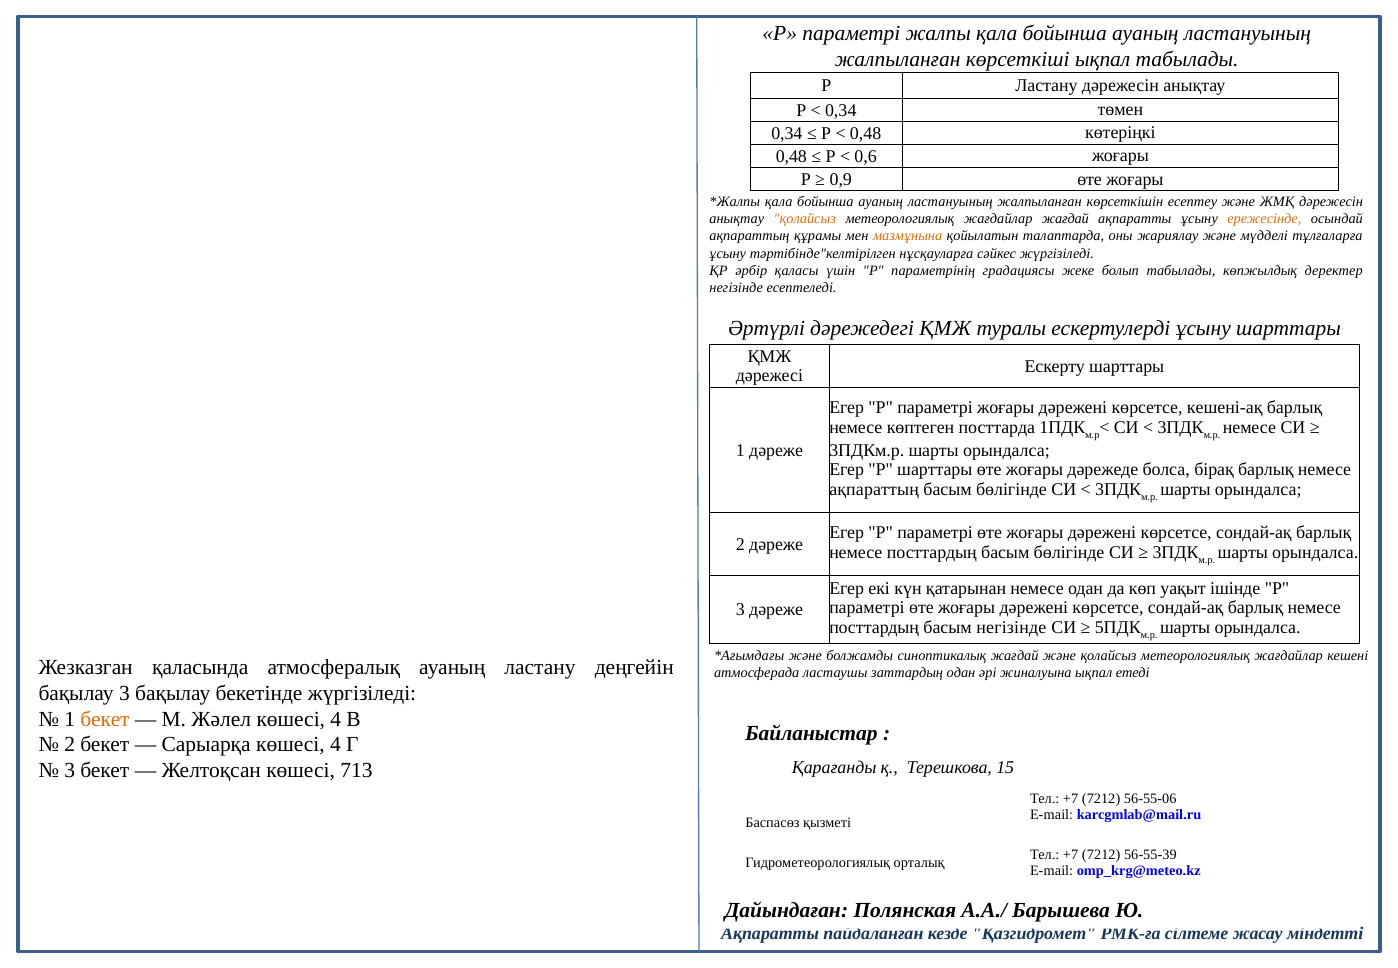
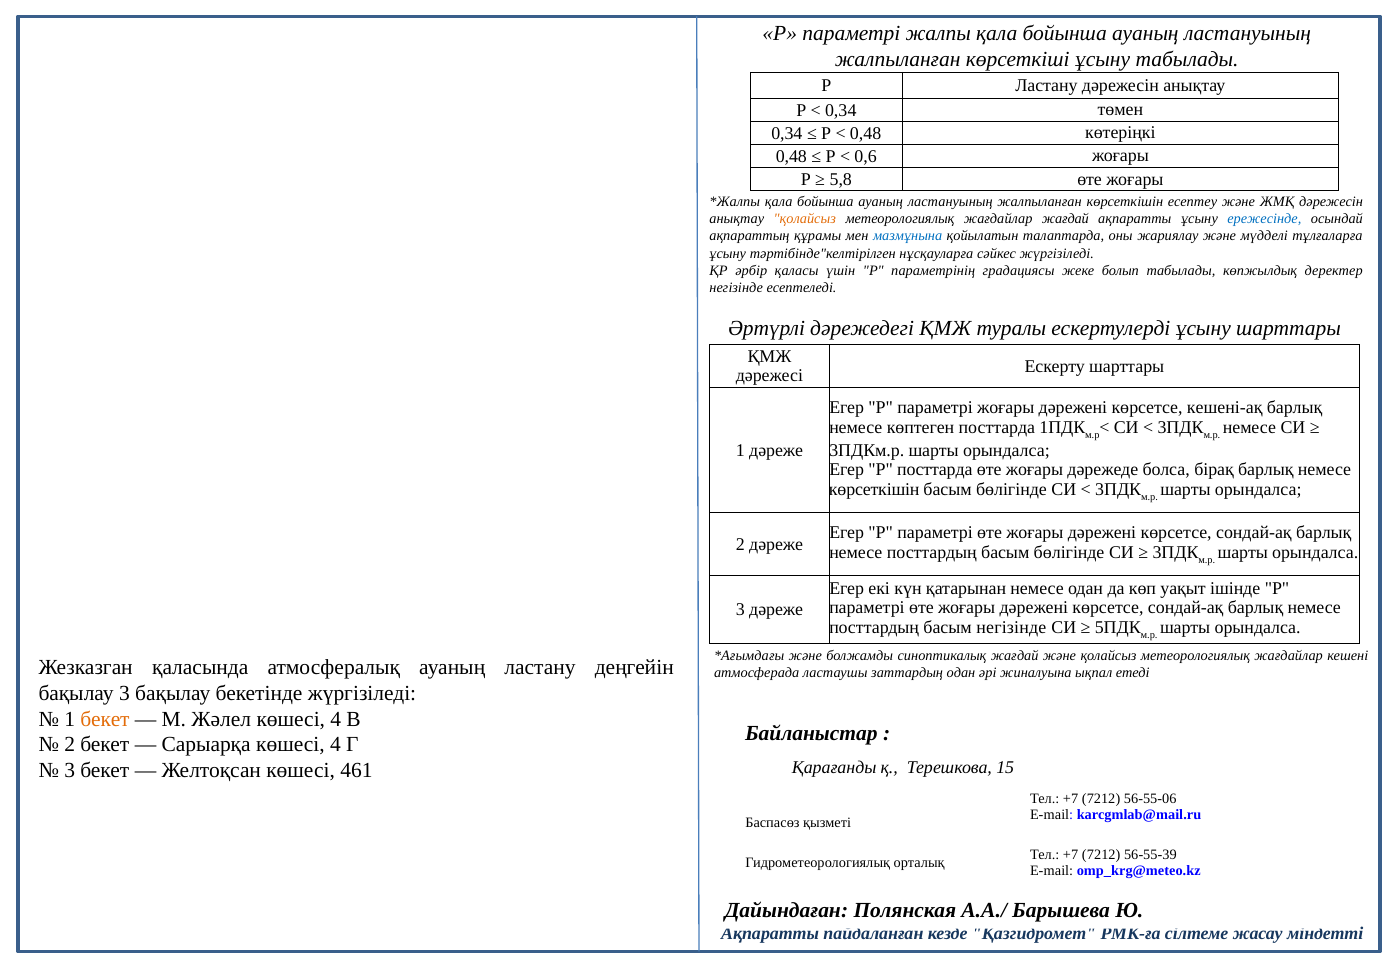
көрсеткіші ықпал: ықпал -> ұсыну (1103, 59)
0,9: 0,9 -> 5,8 (841, 180)
ережесінде colour: orange -> blue (1264, 219)
мазмұнына colour: orange -> blue (908, 236)
P шарттары: шарттары -> посттарда (935, 470)
ақпараттың: ақпараттың -> көрсеткішін (874, 490)
713: 713 -> 461 (357, 770)
